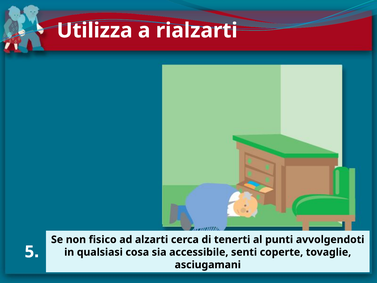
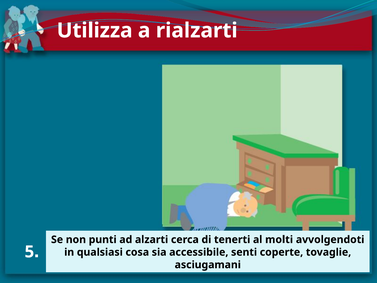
fisico: fisico -> punti (103, 239)
punti: punti -> molti (279, 239)
